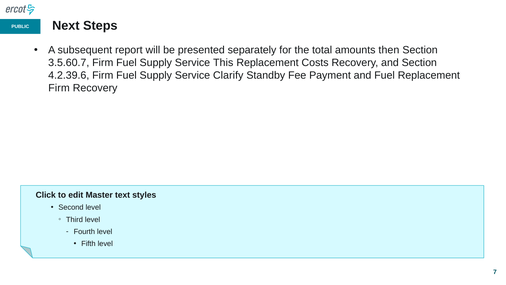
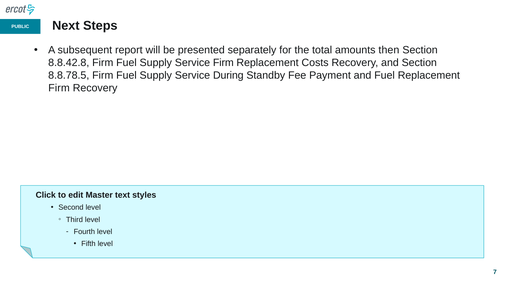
3.5.60.7: 3.5.60.7 -> 8.8.42.8 (69, 63)
Service This: This -> Firm (223, 63)
4.2.39.6: 4.2.39.6 -> 8.8.78.5 (69, 75)
Clarify: Clarify -> During (228, 75)
